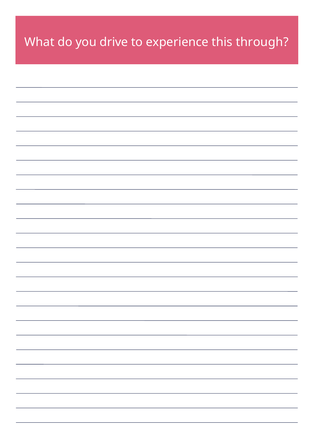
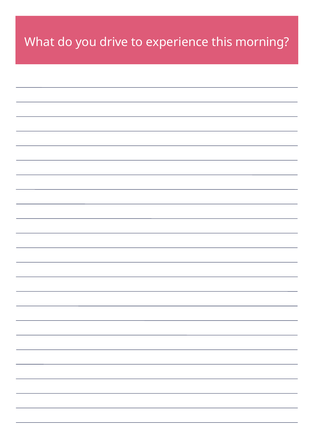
through: through -> morning (262, 42)
